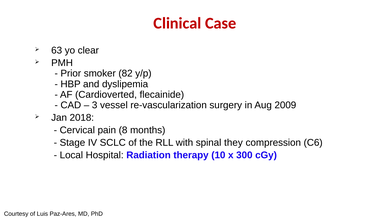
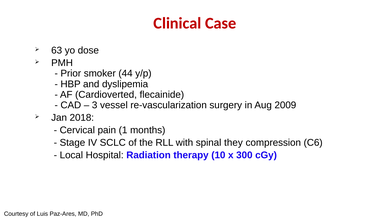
clear: clear -> dose (88, 50)
82: 82 -> 44 (126, 73)
8: 8 -> 1 (123, 130)
